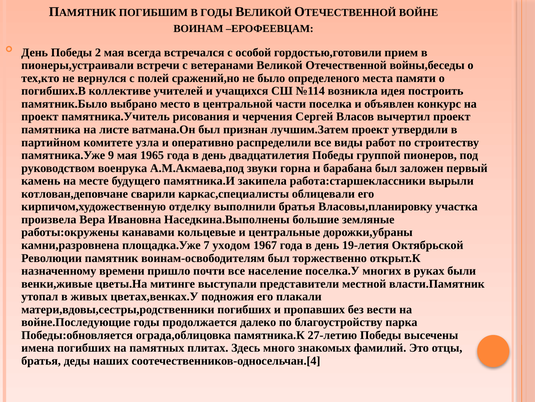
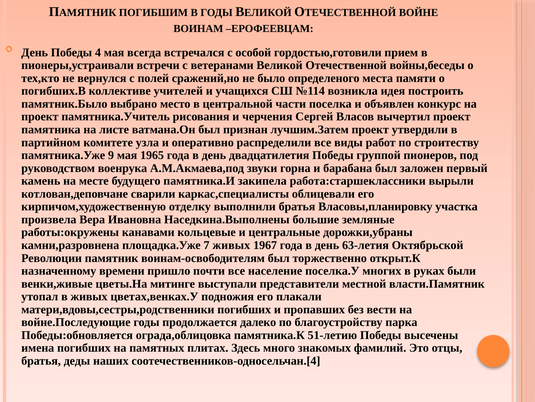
2: 2 -> 4 (98, 52)
7 уходом: уходом -> живых (231, 245)
19-летия: 19-летия -> 63-летия (365, 245)
27-летию: 27-летию -> 51-летию (332, 335)
